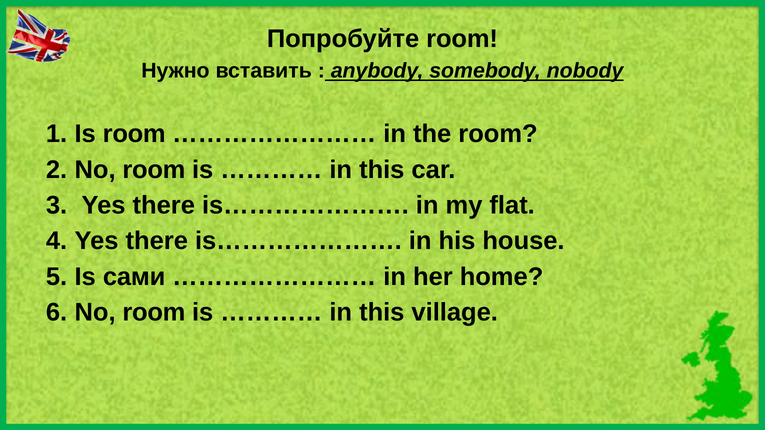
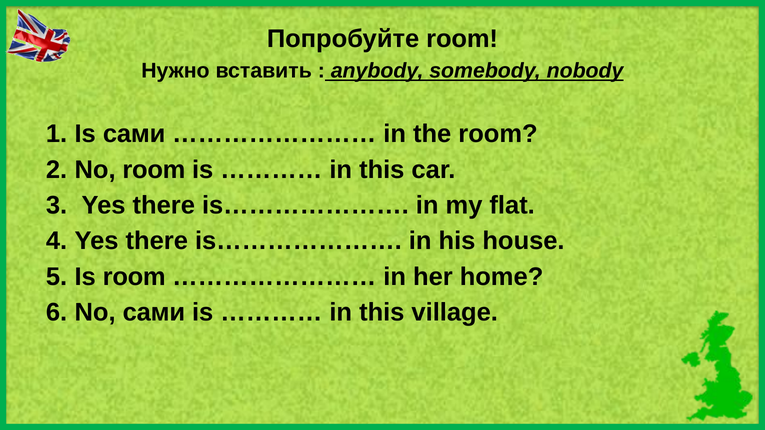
Is room: room -> сами (134, 134)
Is сами: сами -> room (134, 277)
room: room -> сами (154, 313)
